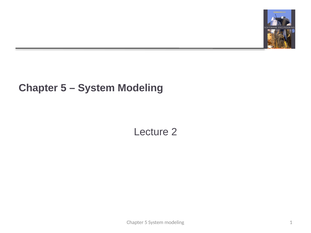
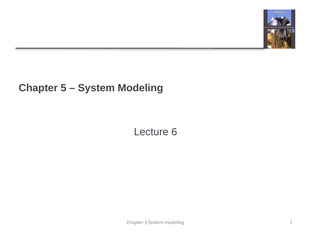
2: 2 -> 6 (174, 132)
